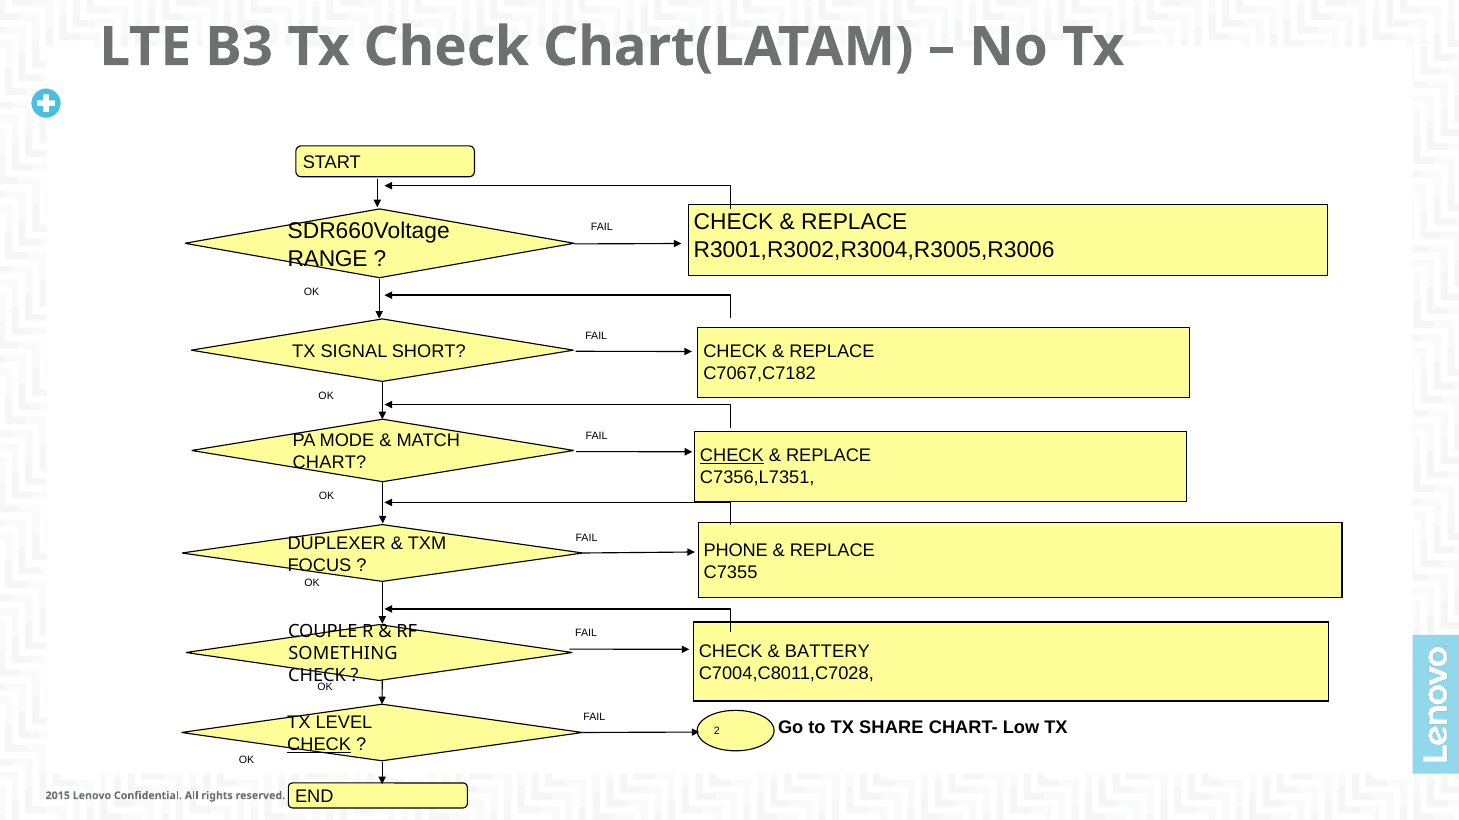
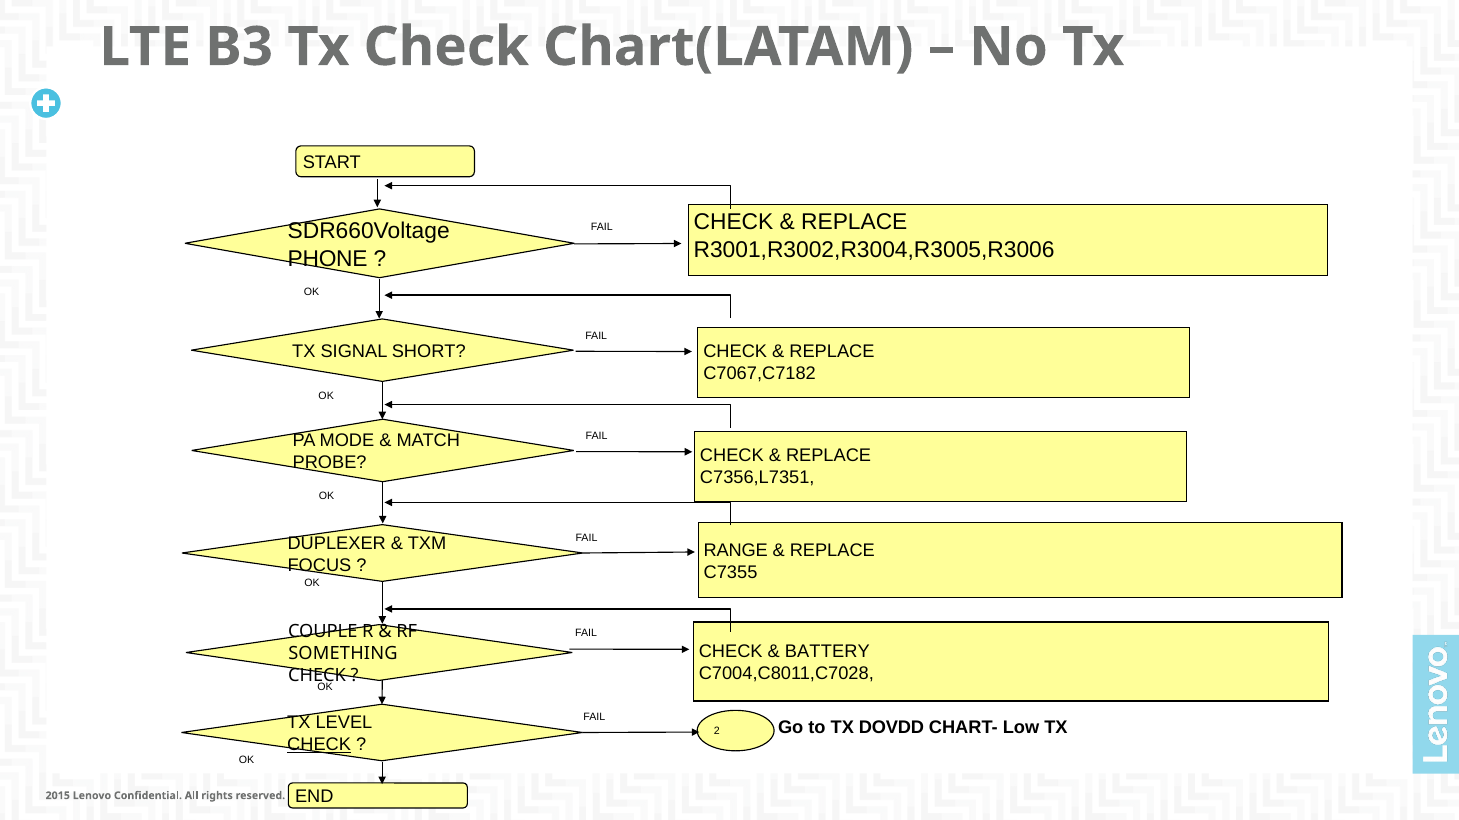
RANGE: RANGE -> PHONE (328, 259)
CHECK underline: present -> none (732, 456)
CHART: CHART -> PROBE (330, 463)
PHONE: PHONE -> RANGE (736, 551)
SHARE: SHARE -> DOVDD (892, 728)
